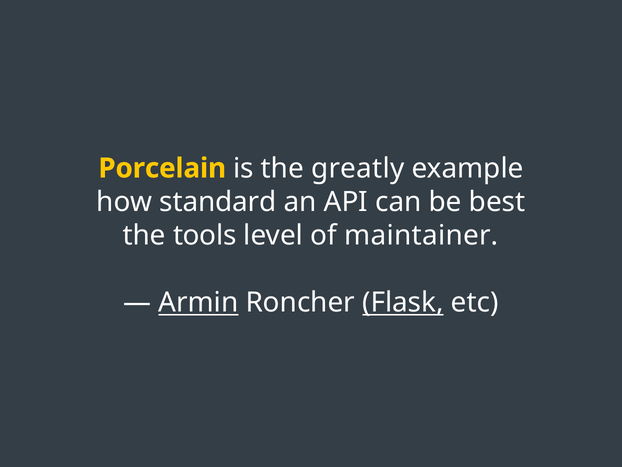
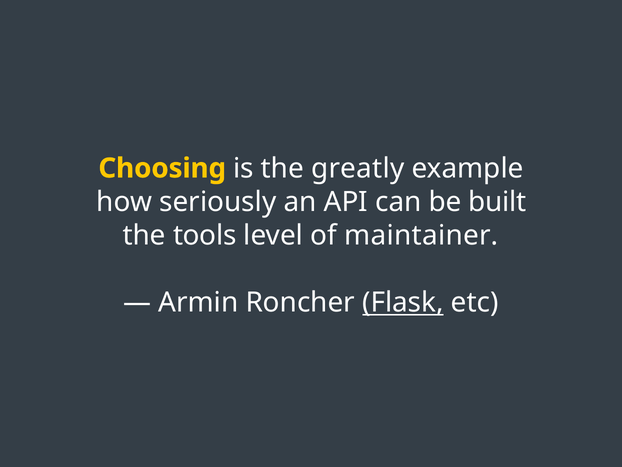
Porcelain: Porcelain -> Choosing (162, 168)
standard: standard -> seriously (218, 202)
best: best -> built (497, 202)
Armin underline: present -> none (198, 302)
